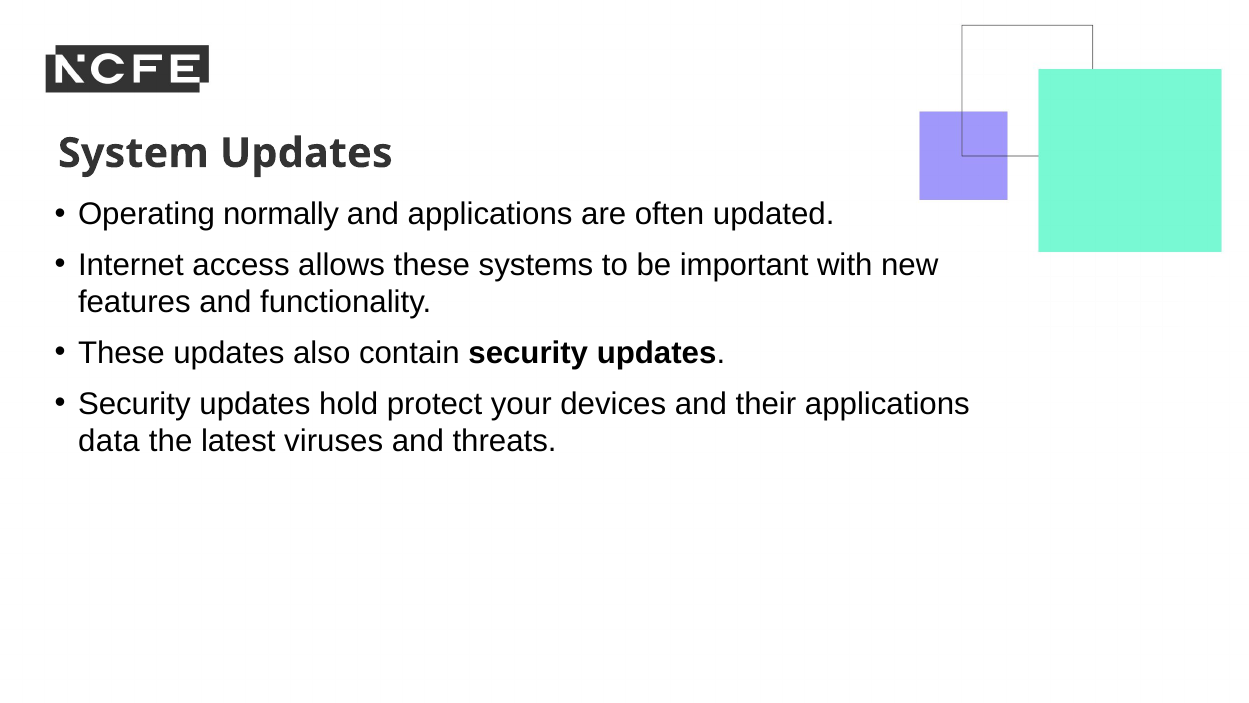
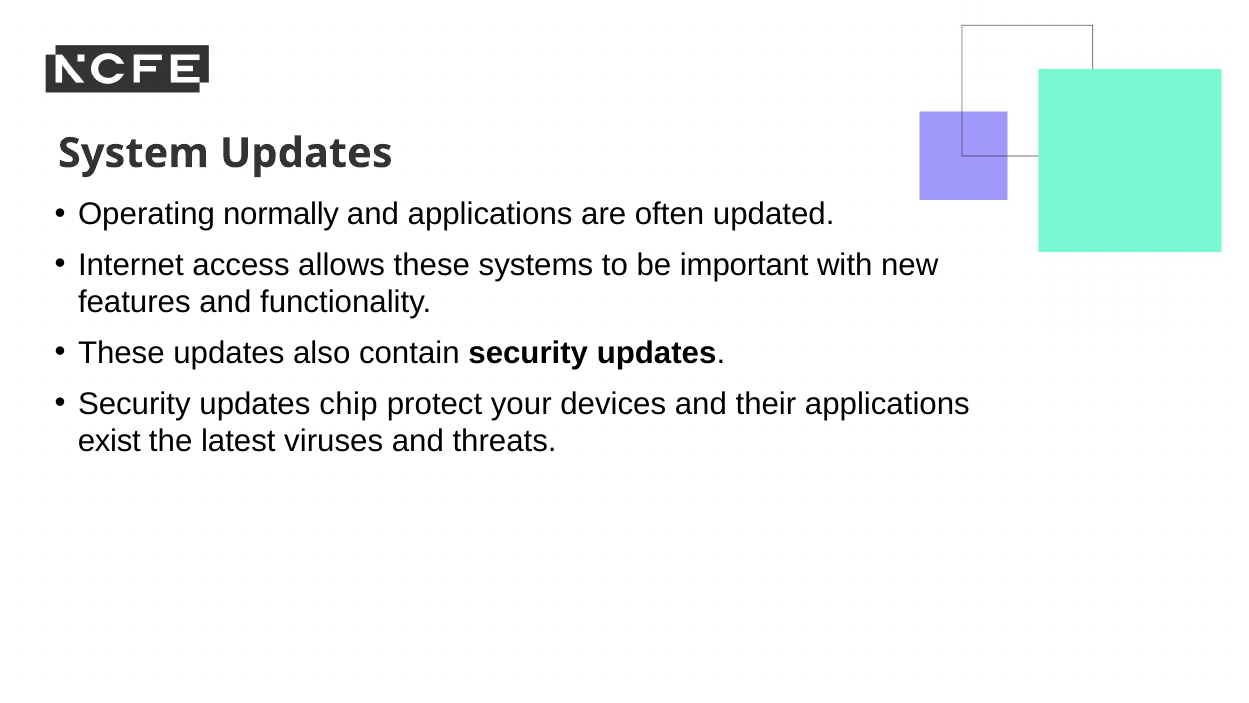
hold: hold -> chip (349, 403)
data: data -> exist (109, 441)
